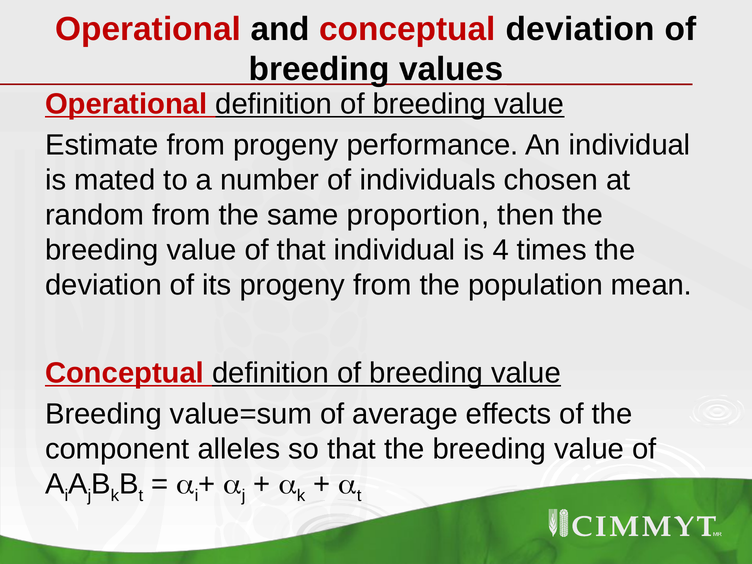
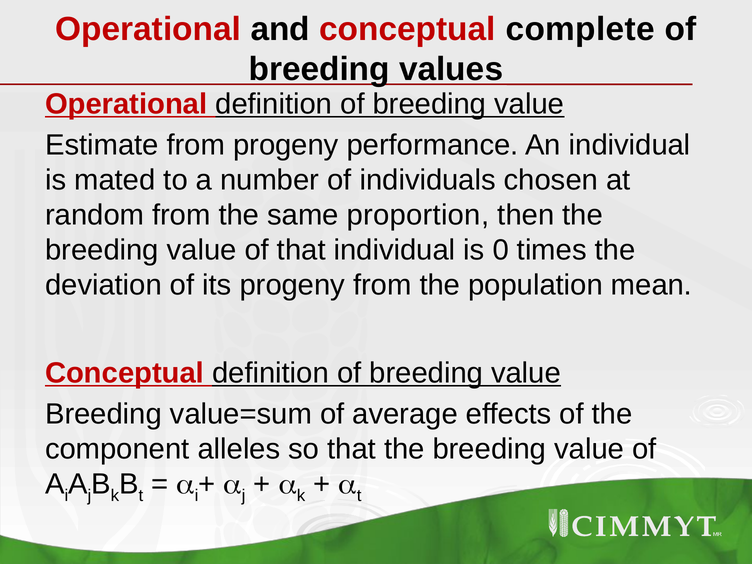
conceptual deviation: deviation -> complete (580, 29)
4: 4 -> 0 (501, 250)
